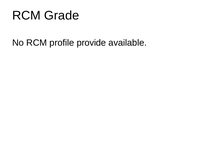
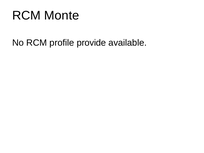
Grade: Grade -> Monte (62, 15)
